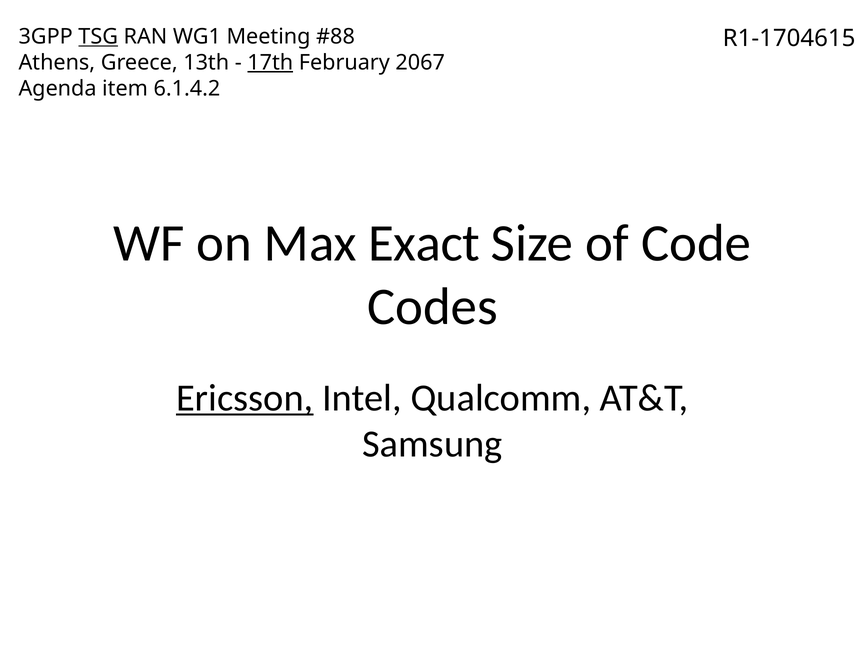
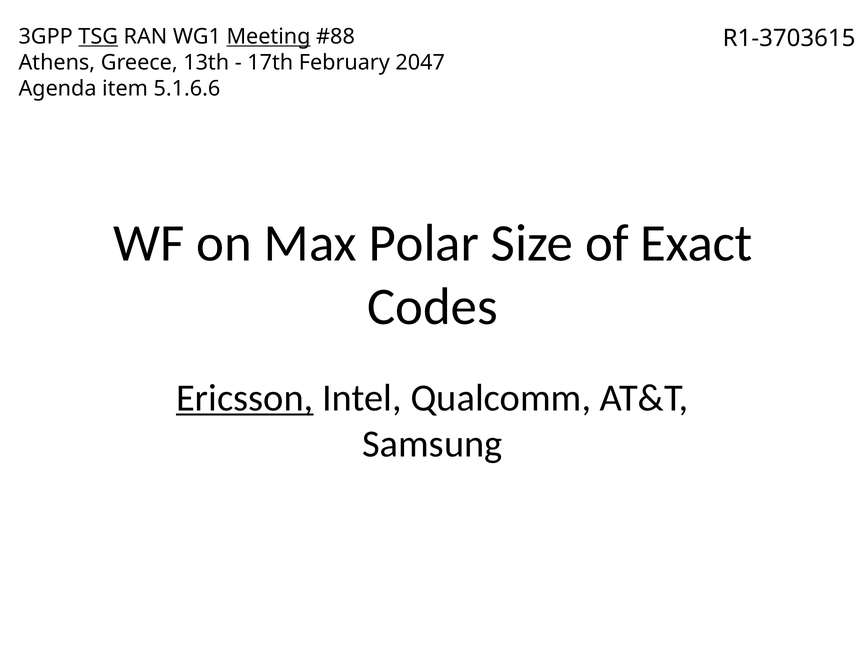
Meeting underline: none -> present (269, 37)
R1-1704615: R1-1704615 -> R1-3703615 (789, 38)
17th underline: present -> none (270, 63)
2067: 2067 -> 2047 (420, 63)
6.1.4.2: 6.1.4.2 -> 5.1.6.6 (187, 88)
Exact: Exact -> Polar (424, 243)
Code: Code -> Exact (696, 243)
